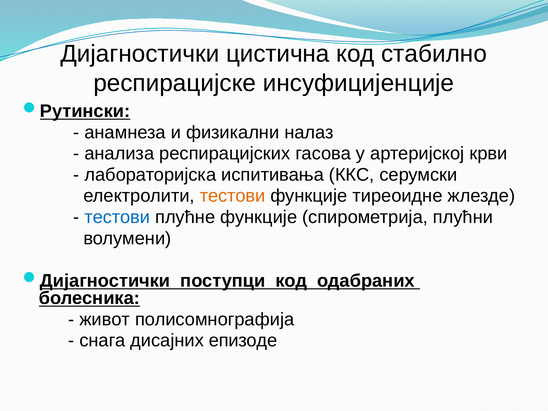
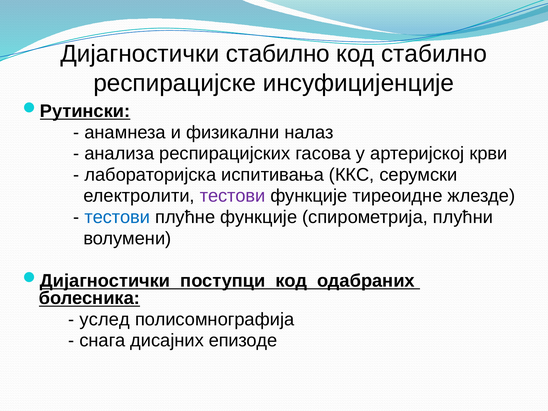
Дијагностички цистична: цистична -> стабилно (278, 54)
тестови colour: orange -> purple (233, 196)
живот: живот -> услед (105, 319)
